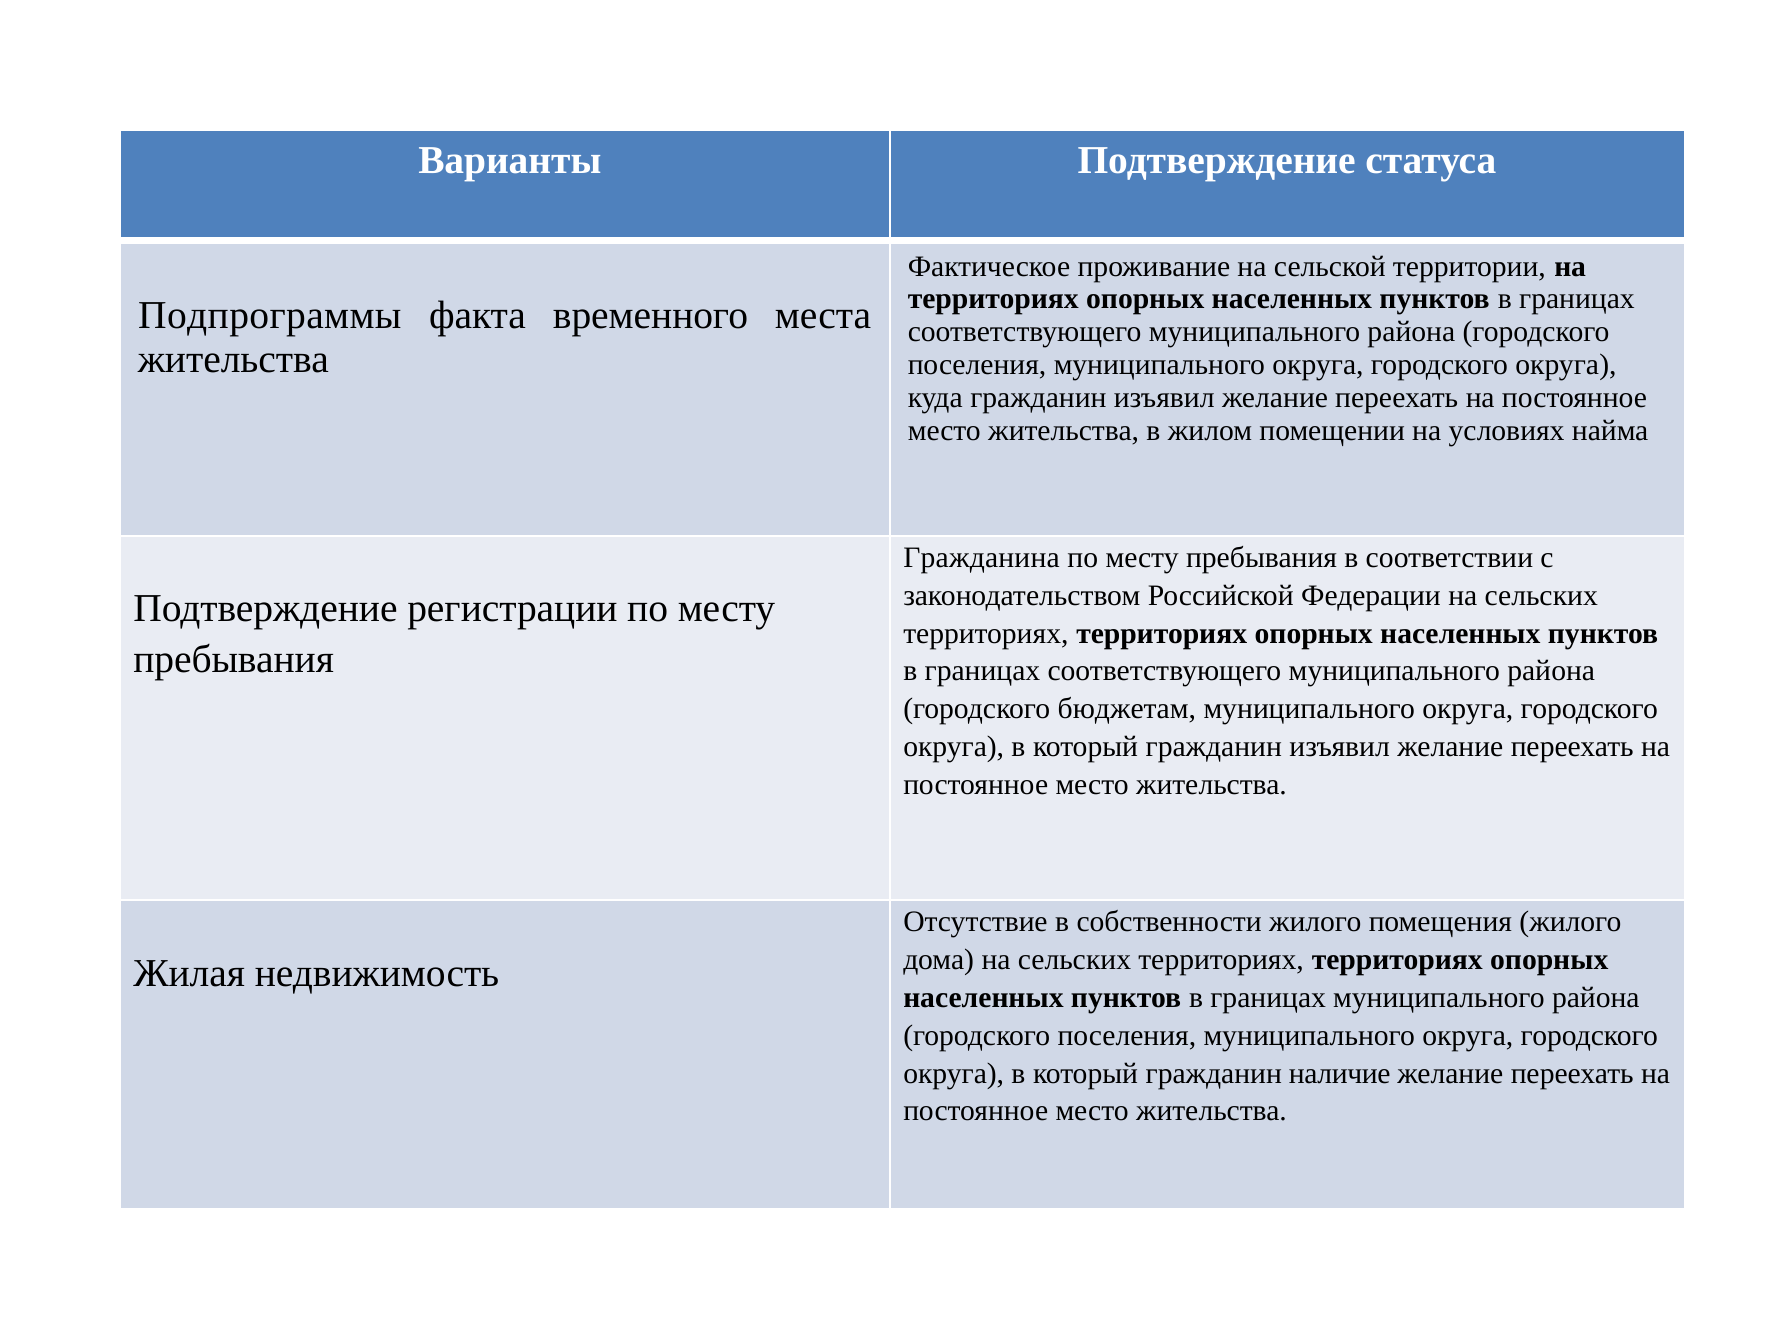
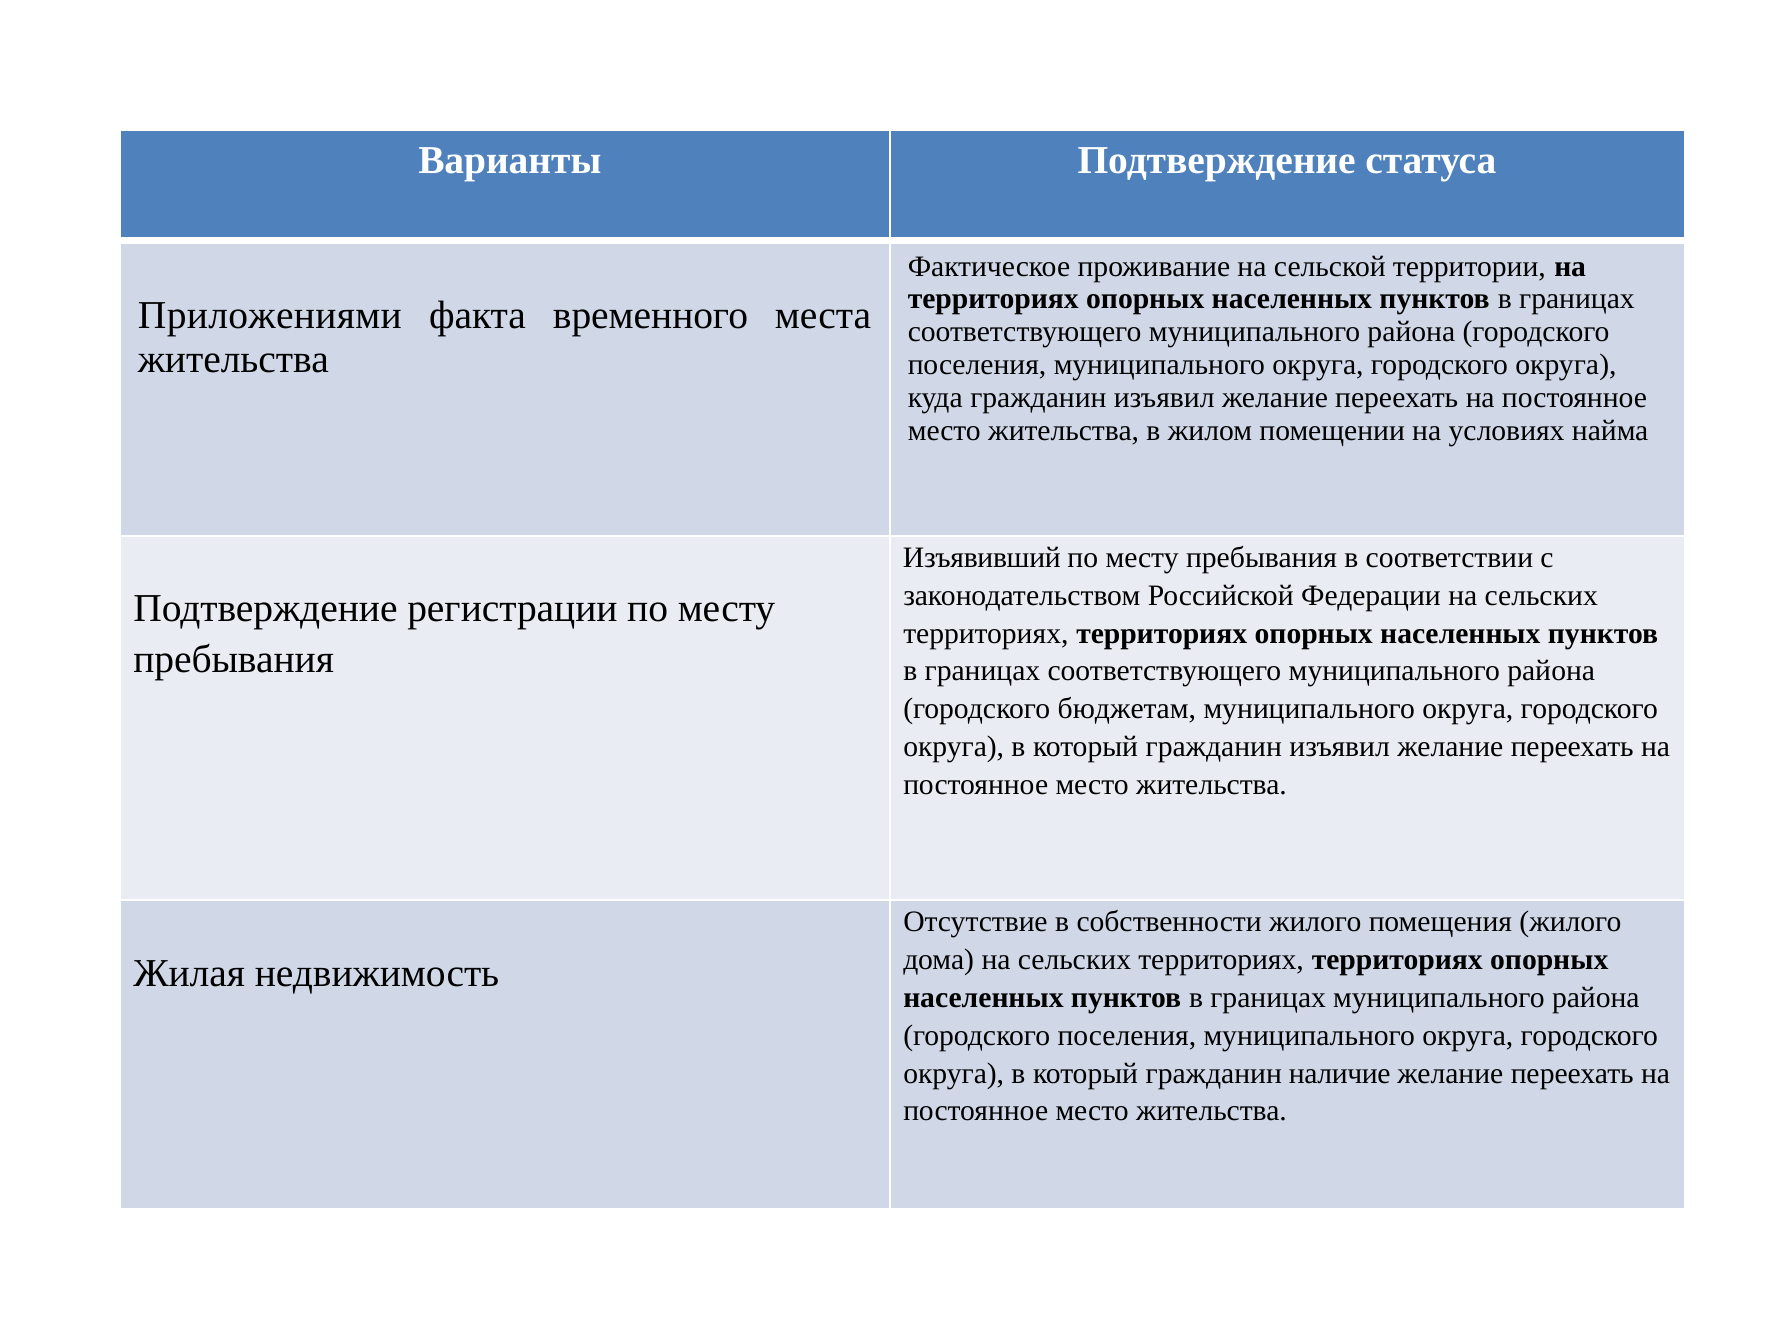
Подпрограммы: Подпрограммы -> Приложениями (270, 316)
Гражданина: Гражданина -> Изъявивший (982, 558)
